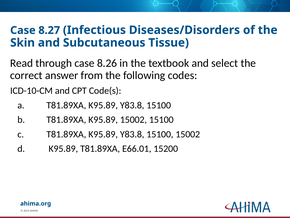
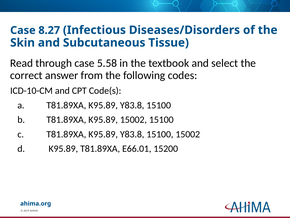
8.26: 8.26 -> 5.58 (107, 63)
